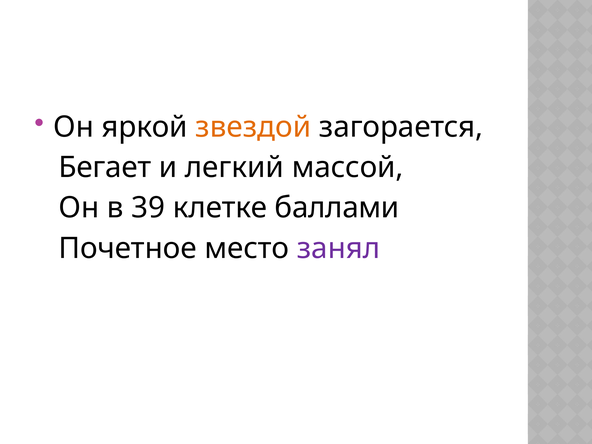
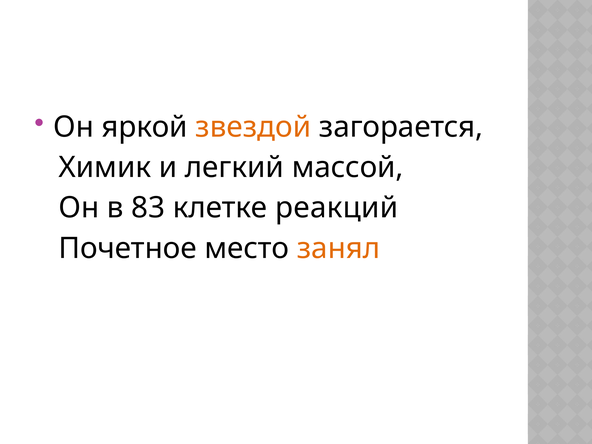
Бегает: Бегает -> Химик (105, 167)
39: 39 -> 83 (148, 208)
баллами: баллами -> реакций (337, 208)
занял colour: purple -> orange (339, 248)
